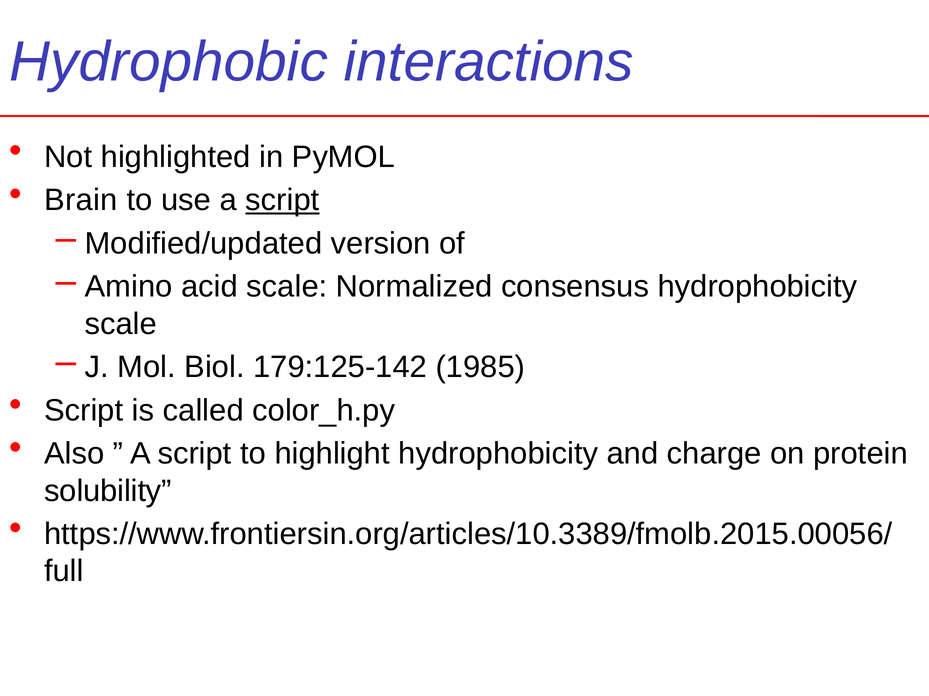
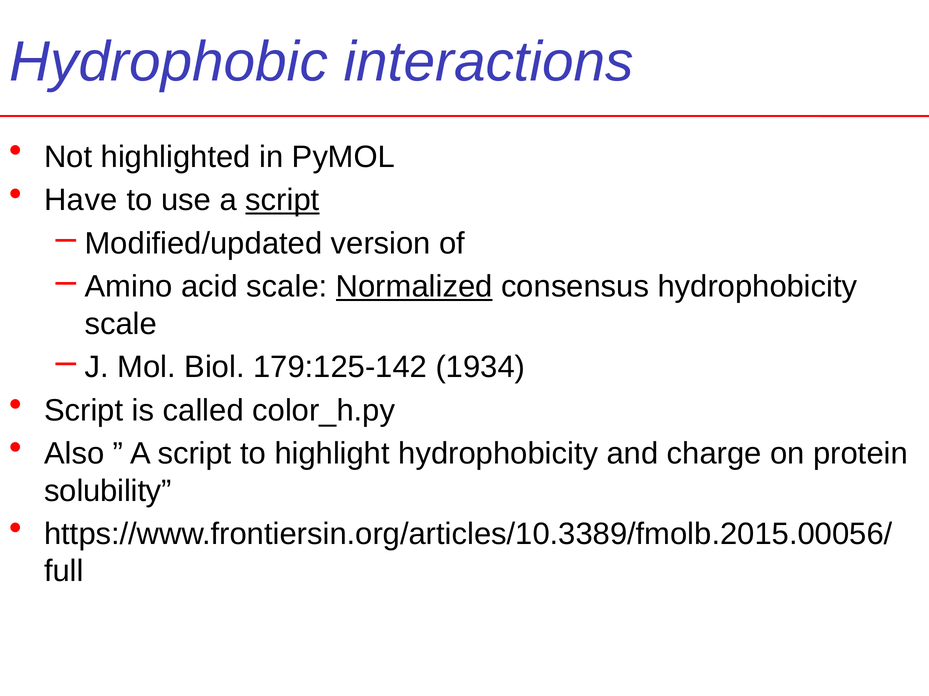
Brain: Brain -> Have (81, 200)
Normalized underline: none -> present (414, 287)
1985: 1985 -> 1934 (480, 368)
